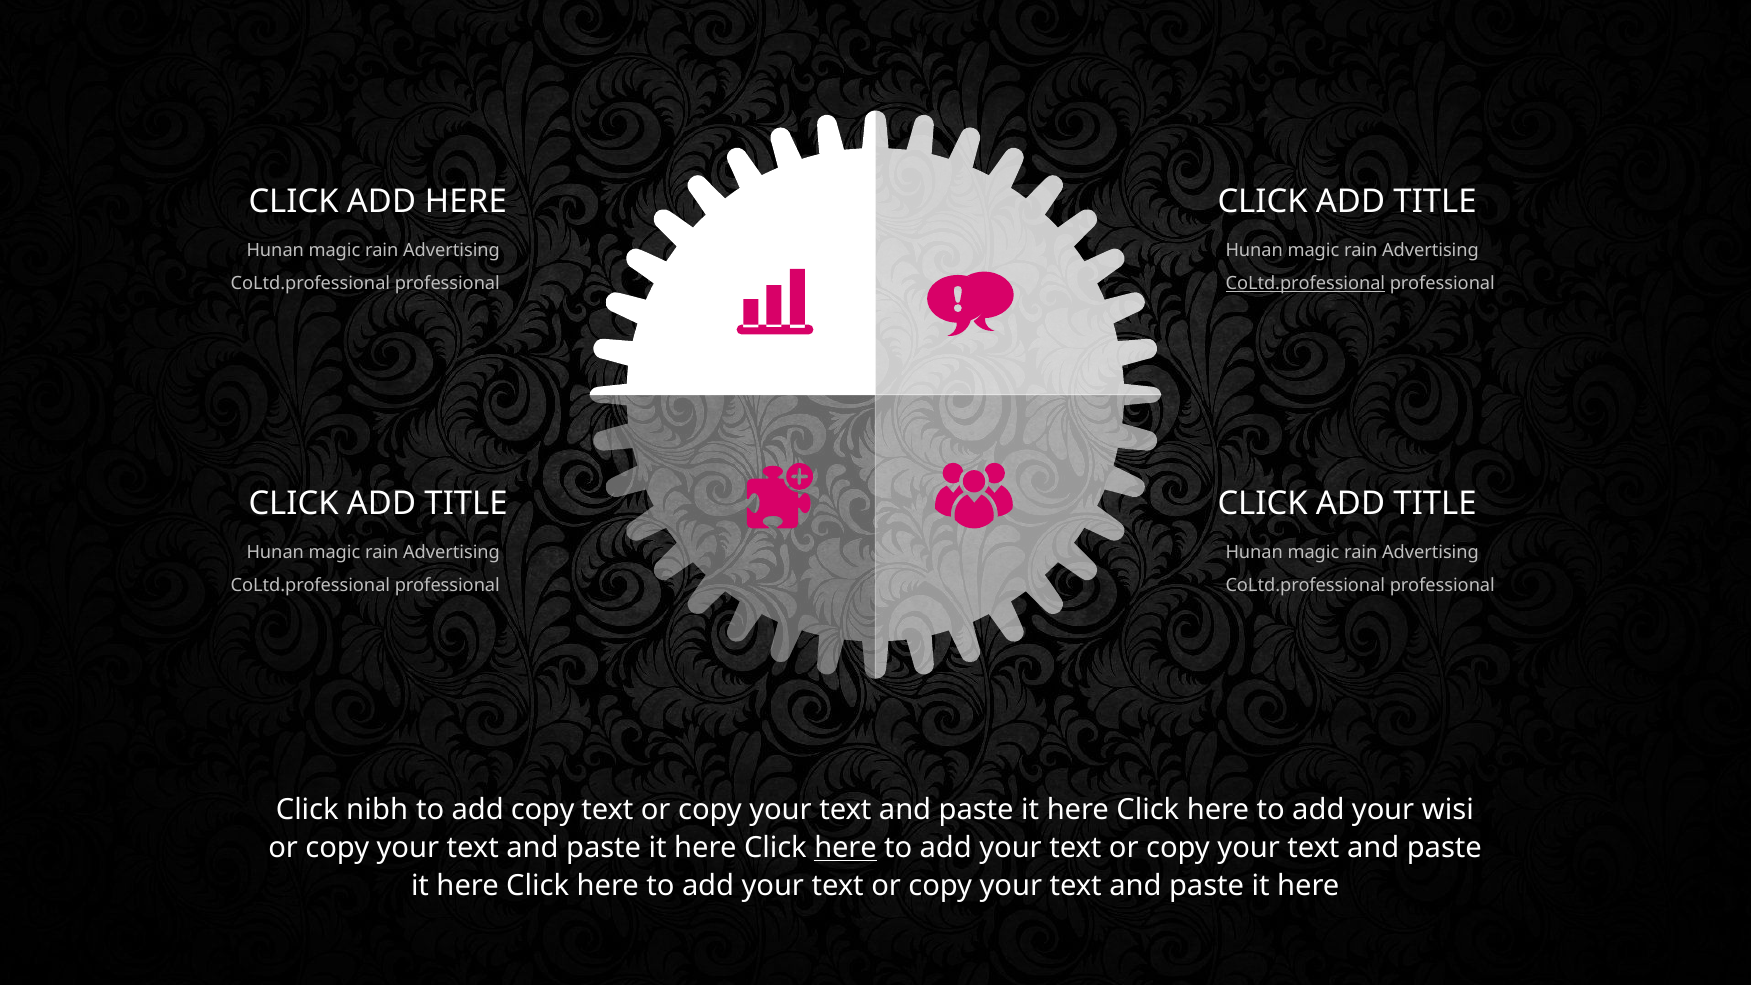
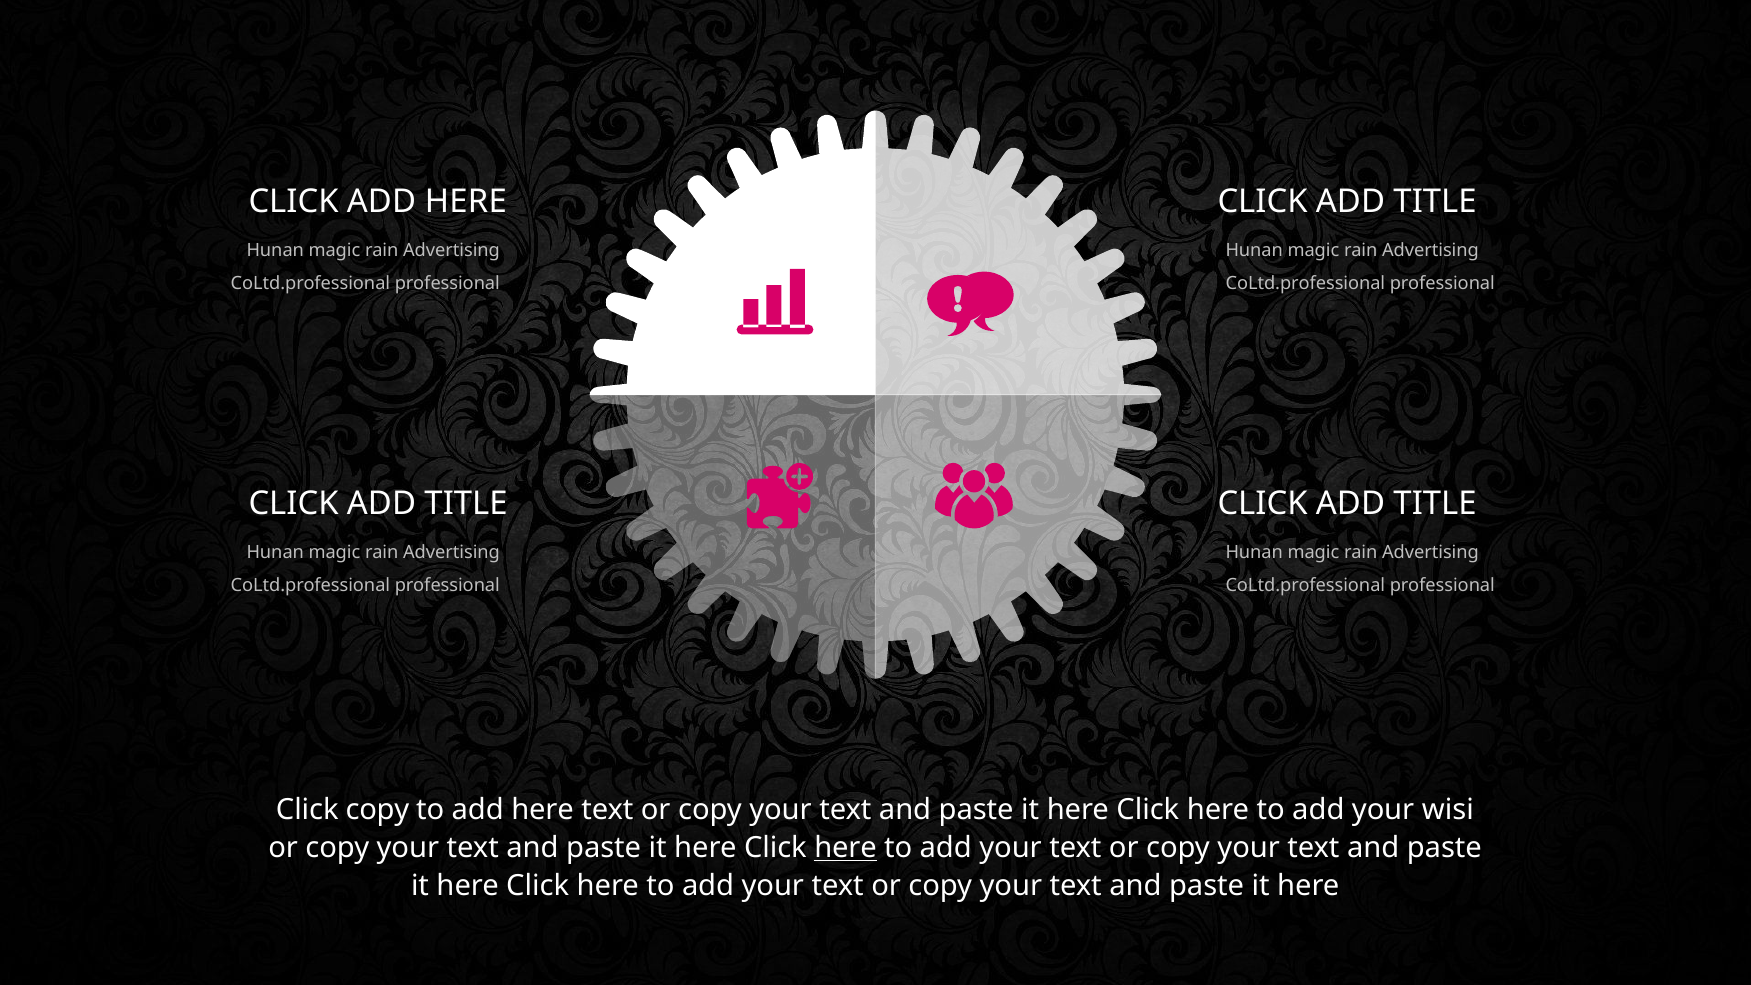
CoLtd.professional underline: present -> none (1305, 283)
Click nibh: nibh -> copy (377, 809)
to add copy: copy -> here (543, 809)
